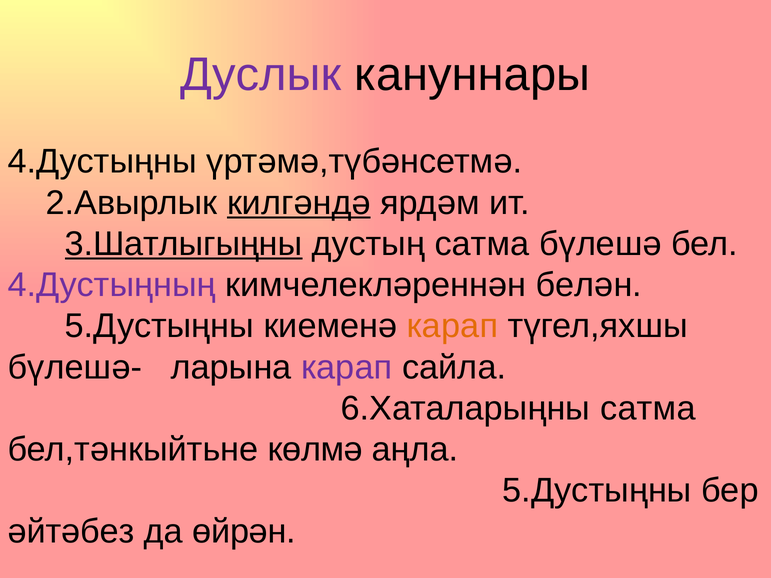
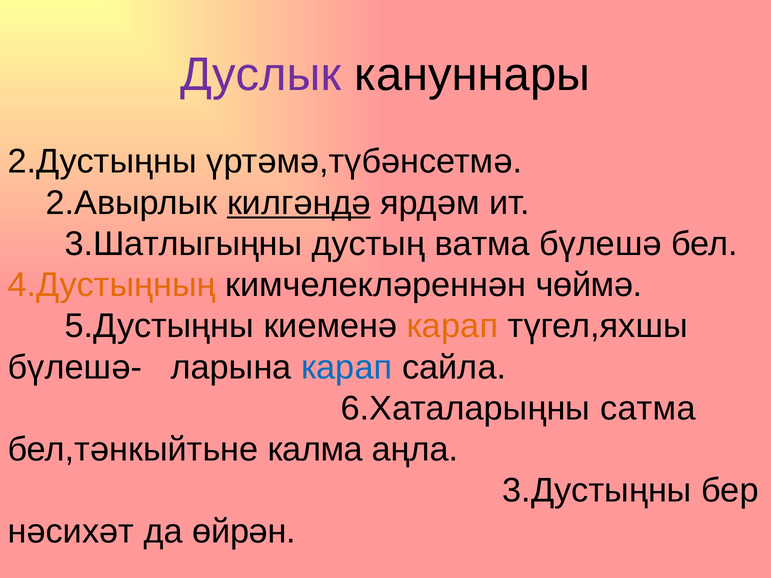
4.Дустыңны: 4.Дустыңны -> 2.Дустыңны (102, 162)
3.Шатлыгыңны underline: present -> none (184, 244)
дустың сатма: сатма -> ватма (482, 244)
4.Дустыңның colour: purple -> orange (112, 285)
белән: белән -> чөймә (589, 285)
карап colour: purple -> blue (347, 367)
көлмә: көлмә -> калма (315, 450)
5.Дустыңны: 5.Дустыңны -> 3.Дустыңны (597, 491)
әйтәбез: әйтәбез -> нәсихәт (71, 532)
